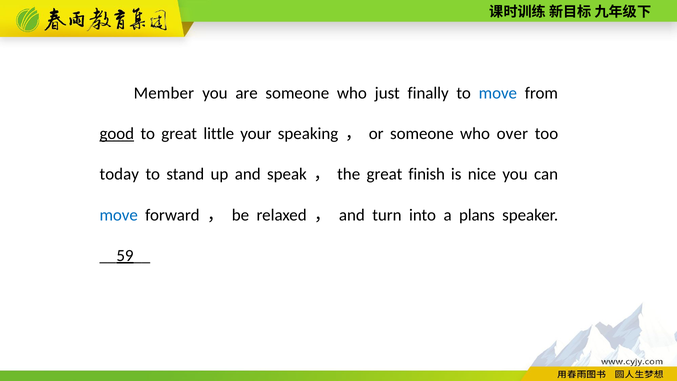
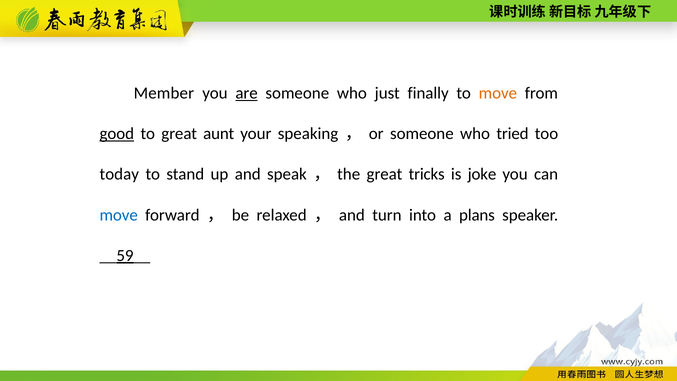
are underline: none -> present (247, 93)
move colour: blue -> orange (498, 93)
little: little -> aunt (219, 134)
over: over -> tried (512, 134)
finish: finish -> tricks (427, 174)
nice: nice -> joke (482, 174)
